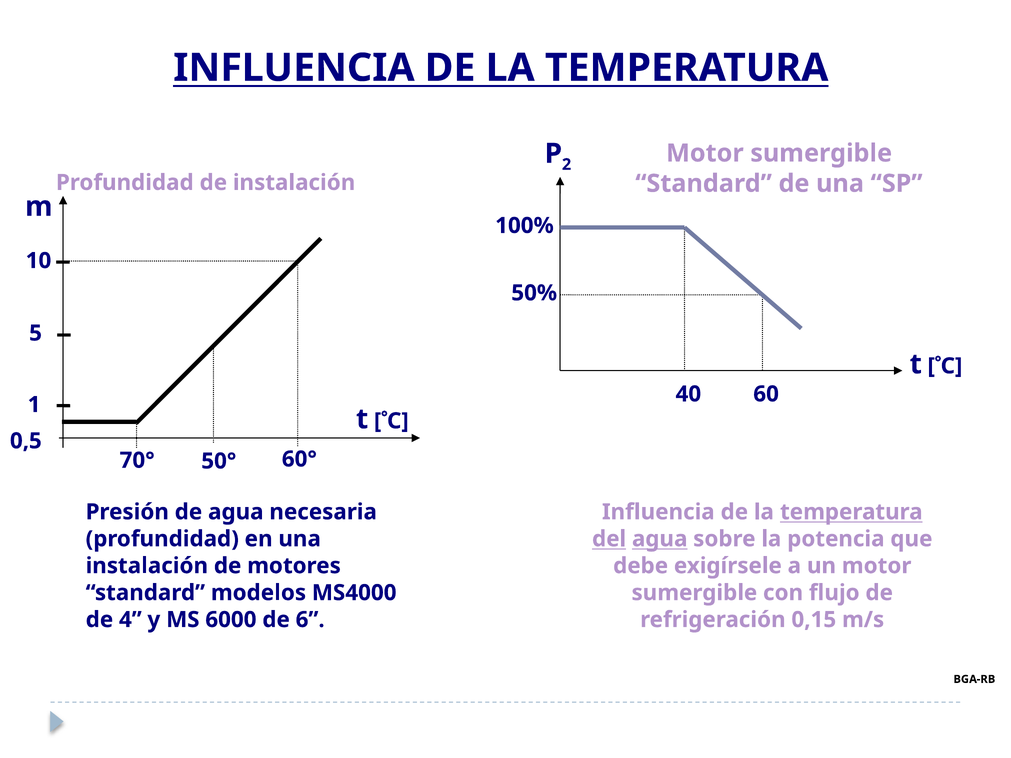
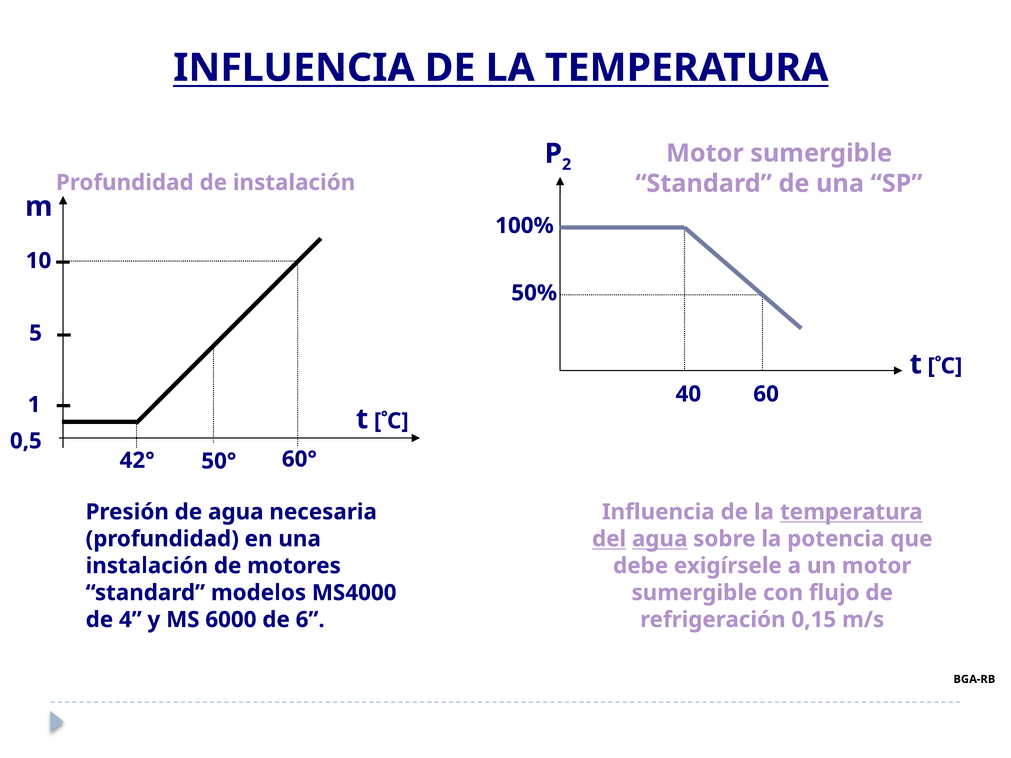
70°: 70° -> 42° (137, 461)
